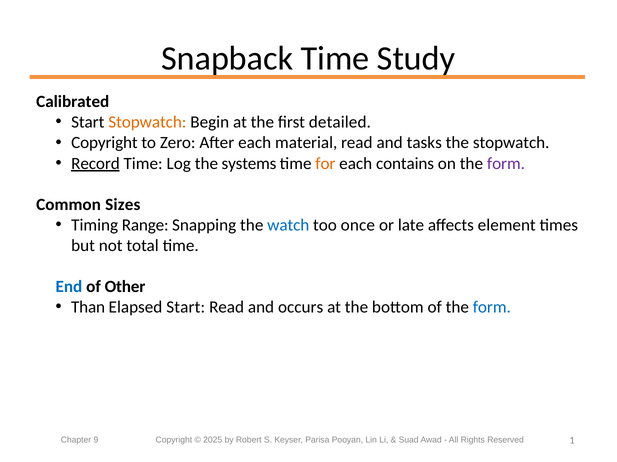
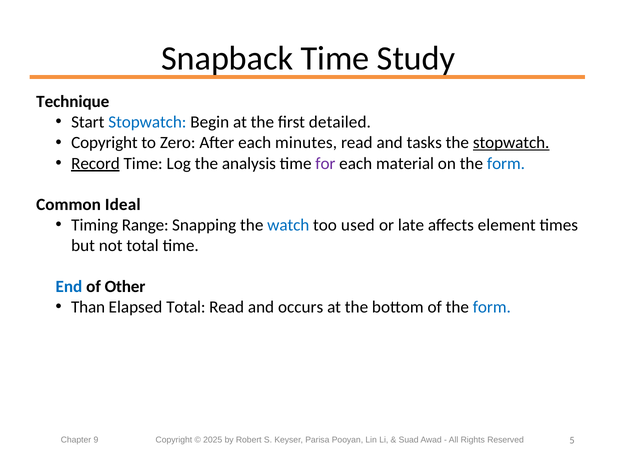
Calibrated: Calibrated -> Technique (73, 102)
Stopwatch colour: orange -> blue (147, 123)
material: material -> minutes (306, 143)
stopwatch underline: none -> present (511, 143)
systems: systems -> analysis (249, 164)
for colour: orange -> purple (325, 164)
contains: contains -> material (405, 164)
form colour: purple -> blue (506, 164)
Sizes: Sizes -> Ideal (123, 205)
once: once -> used (358, 225)
Elapsed Start: Start -> Total (186, 308)
1: 1 -> 5 (572, 441)
